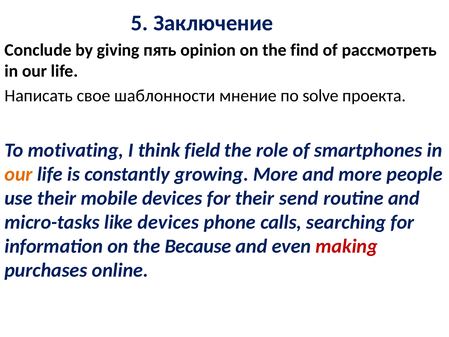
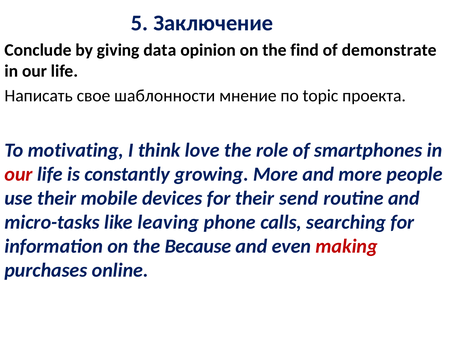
пять: пять -> data (160, 50)
рассмотреть: рассмотреть -> demonstrate (389, 50)
solve: solve -> topic (320, 96)
field: field -> love (202, 150)
our colour: orange -> red (19, 174)
like devices: devices -> leaving (168, 222)
